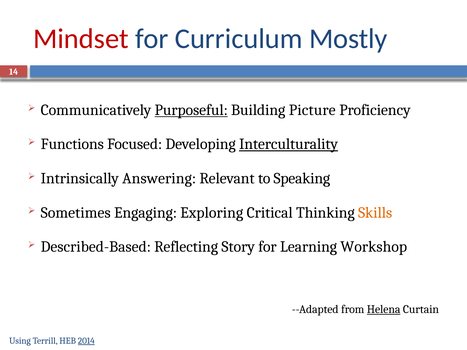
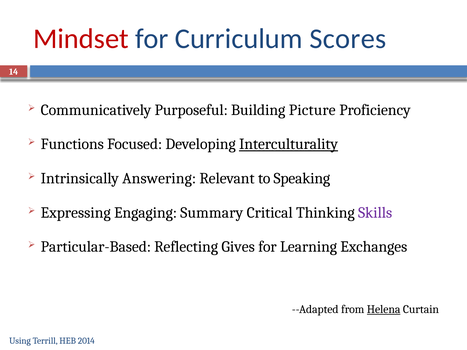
Mostly: Mostly -> Scores (348, 39)
Purposeful underline: present -> none (191, 110)
Sometimes: Sometimes -> Expressing (76, 213)
Exploring: Exploring -> Summary (212, 213)
Skills colour: orange -> purple (375, 213)
Described-Based: Described-Based -> Particular-Based (96, 247)
Story: Story -> Gives (238, 247)
Workshop: Workshop -> Exchanges (374, 247)
2014 underline: present -> none (86, 341)
